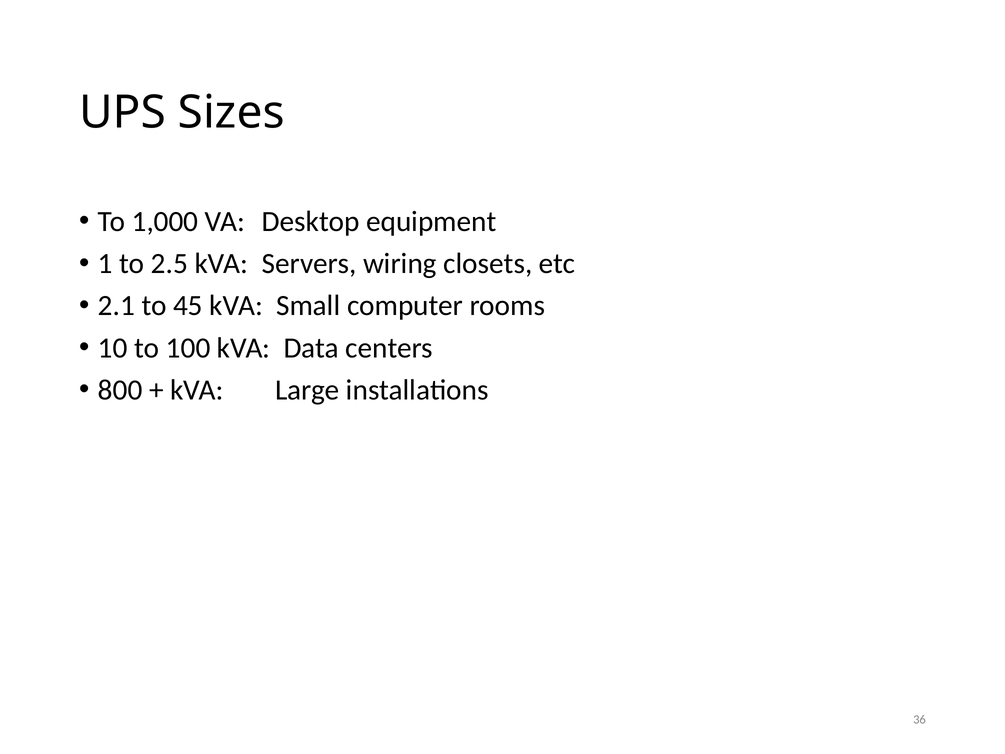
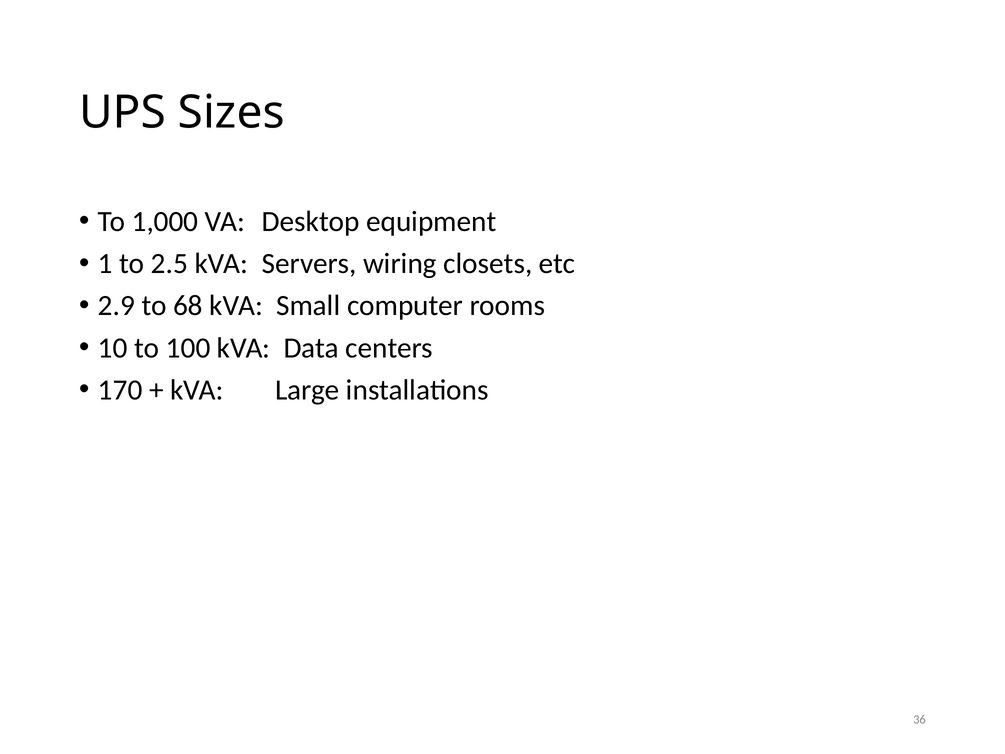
2.1: 2.1 -> 2.9 (116, 306)
45: 45 -> 68 (188, 306)
800: 800 -> 170 (120, 390)
